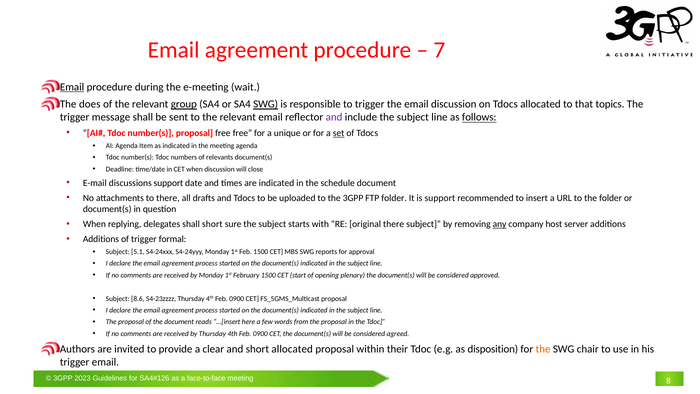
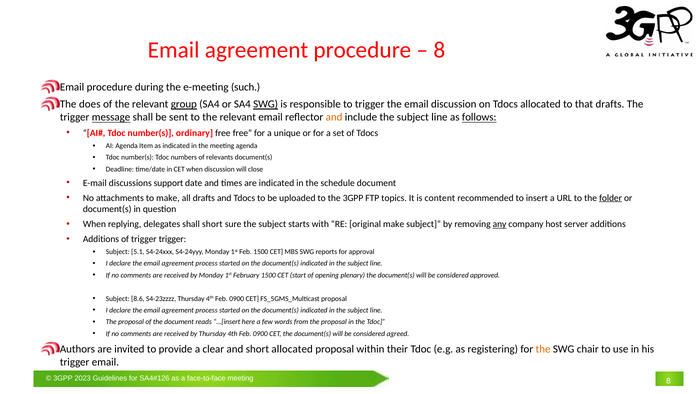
7: 7 -> 8 (439, 50)
Email underline: present -> none (72, 87)
wait: wait -> such (246, 87)
that topics: topics -> drafts (610, 104)
message underline: none -> present (111, 117)
and colour: purple -> orange (334, 117)
number(s proposal: proposal -> ordinary (194, 133)
set underline: present -> none (339, 133)
to there: there -> make (168, 198)
FTP folder: folder -> topics (394, 198)
is support: support -> content (440, 198)
folder underline: none -> present (611, 198)
original there: there -> make (394, 224)
trigger formal: formal -> trigger (173, 239)
disposition: disposition -> registering (493, 349)
